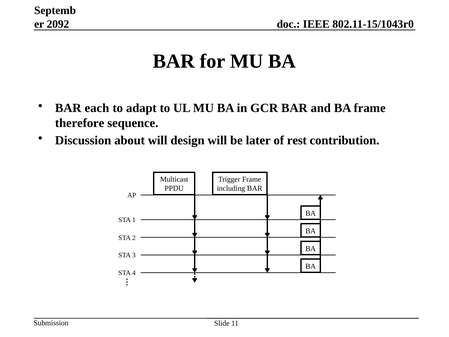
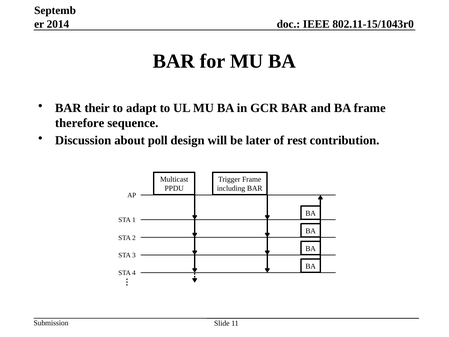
2092: 2092 -> 2014 (58, 24)
each: each -> their (97, 108)
about will: will -> poll (158, 140)
